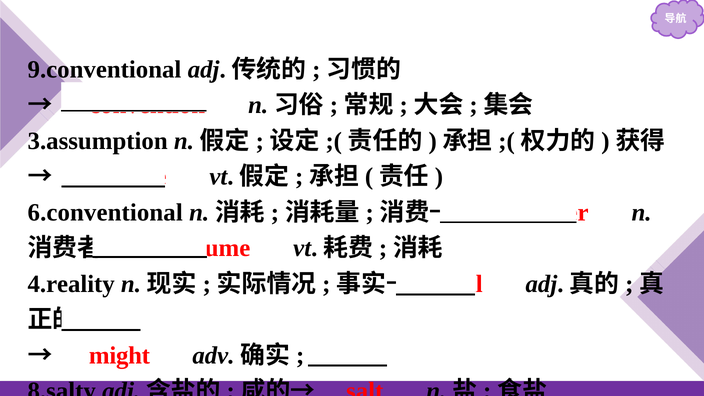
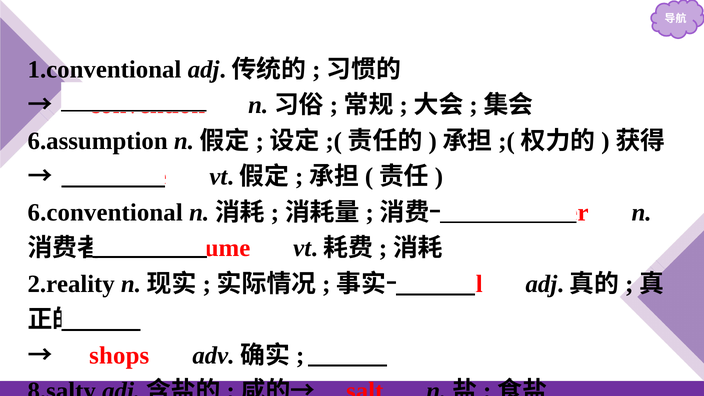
9.conventional: 9.conventional -> 1.conventional (104, 69)
3.assumption: 3.assumption -> 6.assumption (98, 141)
4.reality: 4.reality -> 2.reality (71, 284)
might: might -> shops (119, 355)
